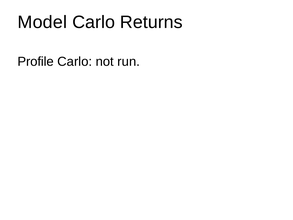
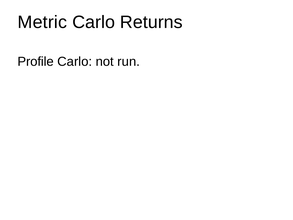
Model: Model -> Metric (42, 22)
